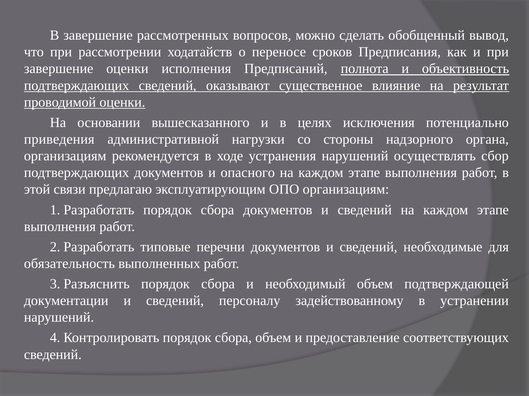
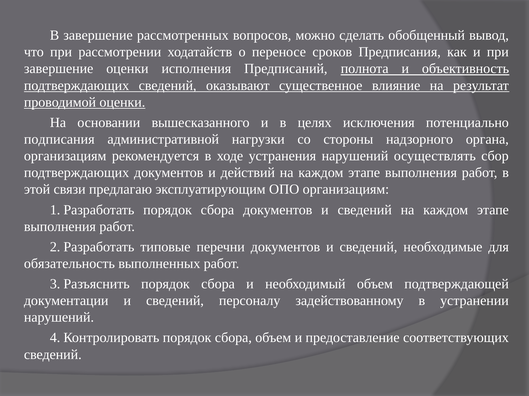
приведения: приведения -> подписания (59, 139)
опасного: опасного -> действий (248, 173)
